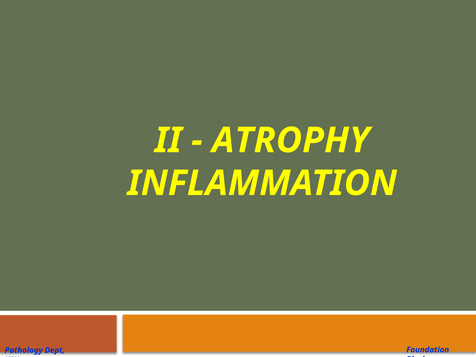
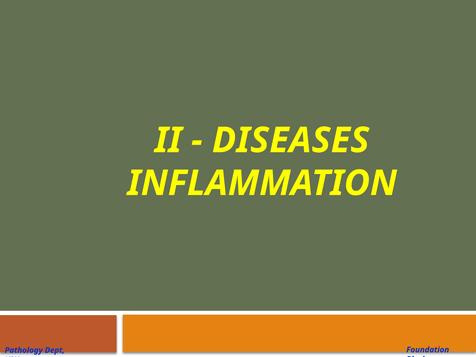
ATROPHY: ATROPHY -> DISEASES (291, 140)
